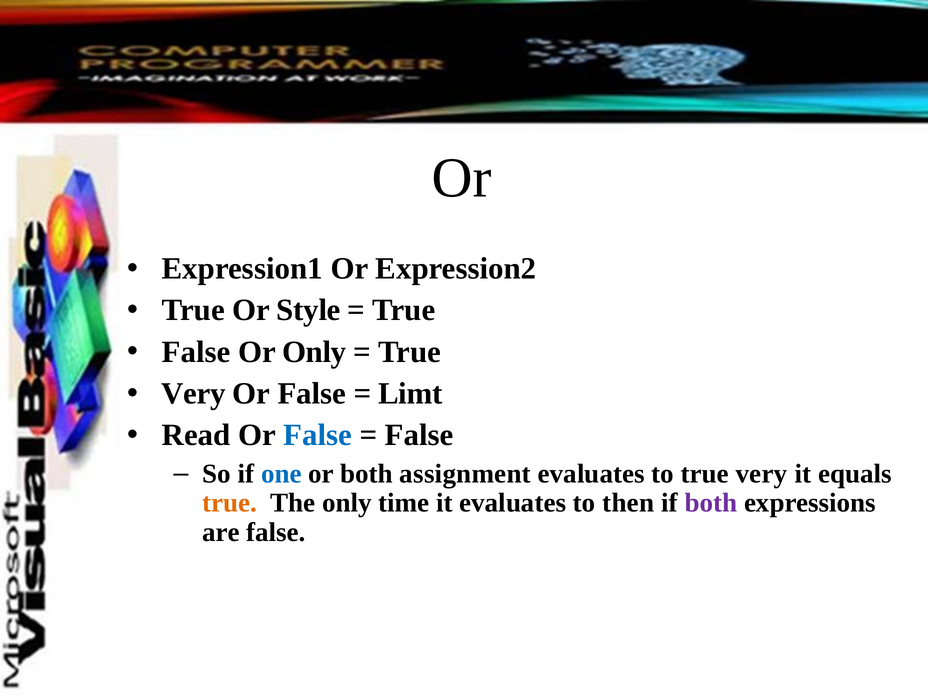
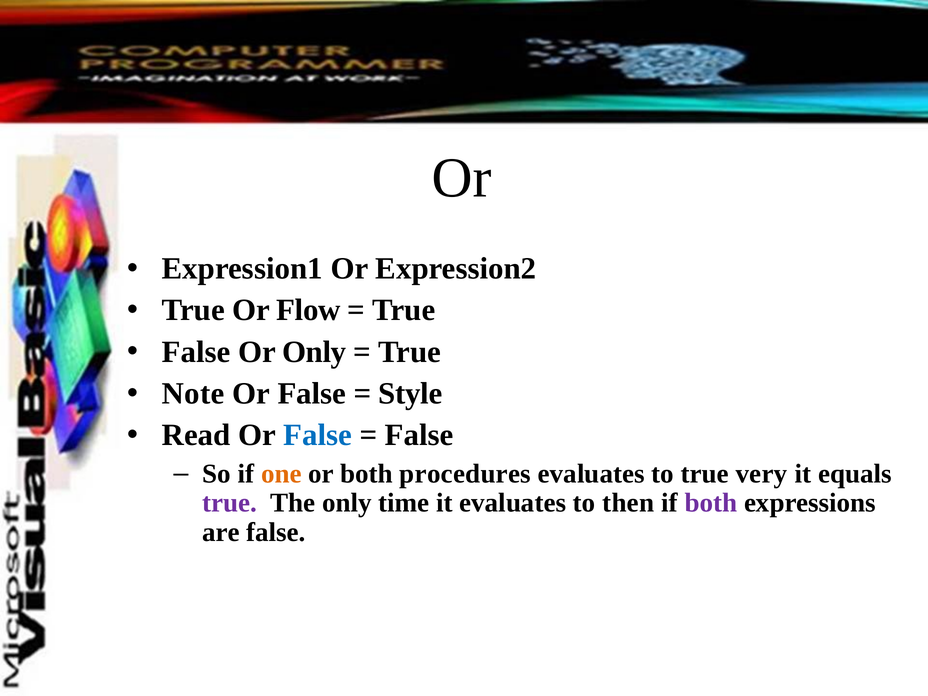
Style: Style -> Flow (308, 310)
Very: Very -> Note (193, 394)
Limt: Limt -> Style (410, 394)
one colour: blue -> orange (281, 474)
assignment: assignment -> procedures (465, 474)
true colour: orange -> purple (230, 503)
